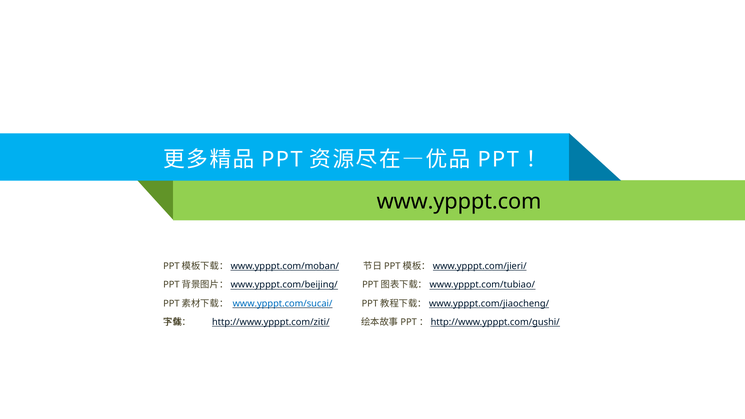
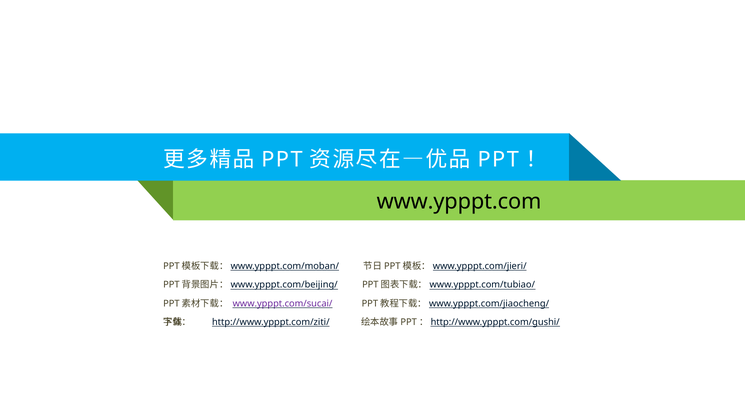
www.ypppt.com/sucai/ colour: blue -> purple (283, 303)
